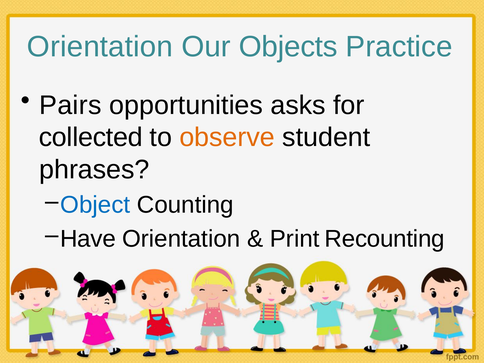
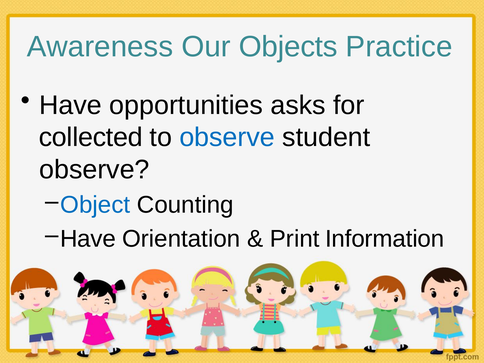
Orientation: Orientation -> Awareness (100, 47)
Pairs: Pairs -> Have (70, 105)
observe colour: orange -> blue (227, 137)
phrases: phrases -> observe (94, 170)
Recounting: Recounting -> Information (385, 239)
